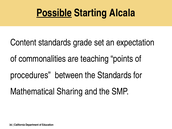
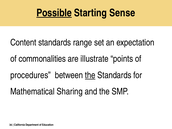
Alcala: Alcala -> Sense (122, 13)
grade: grade -> range (83, 43)
teaching: teaching -> illustrate (95, 59)
the underline: none -> present (90, 75)
